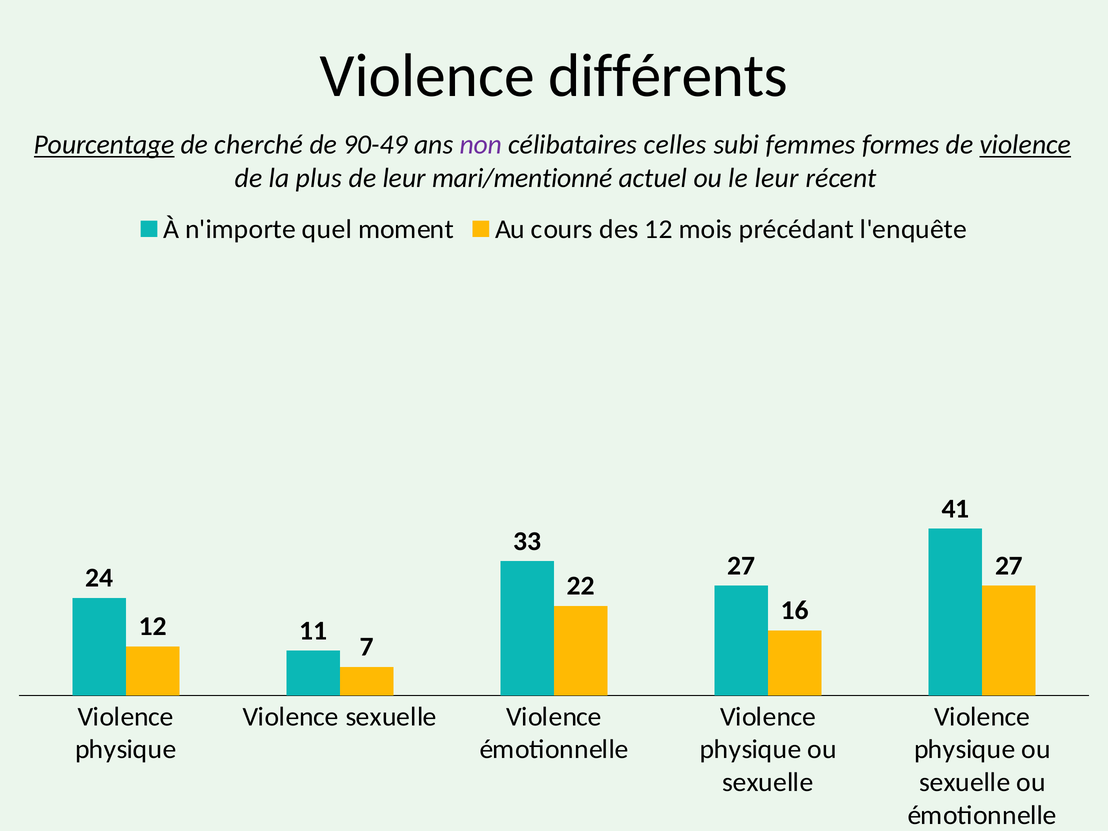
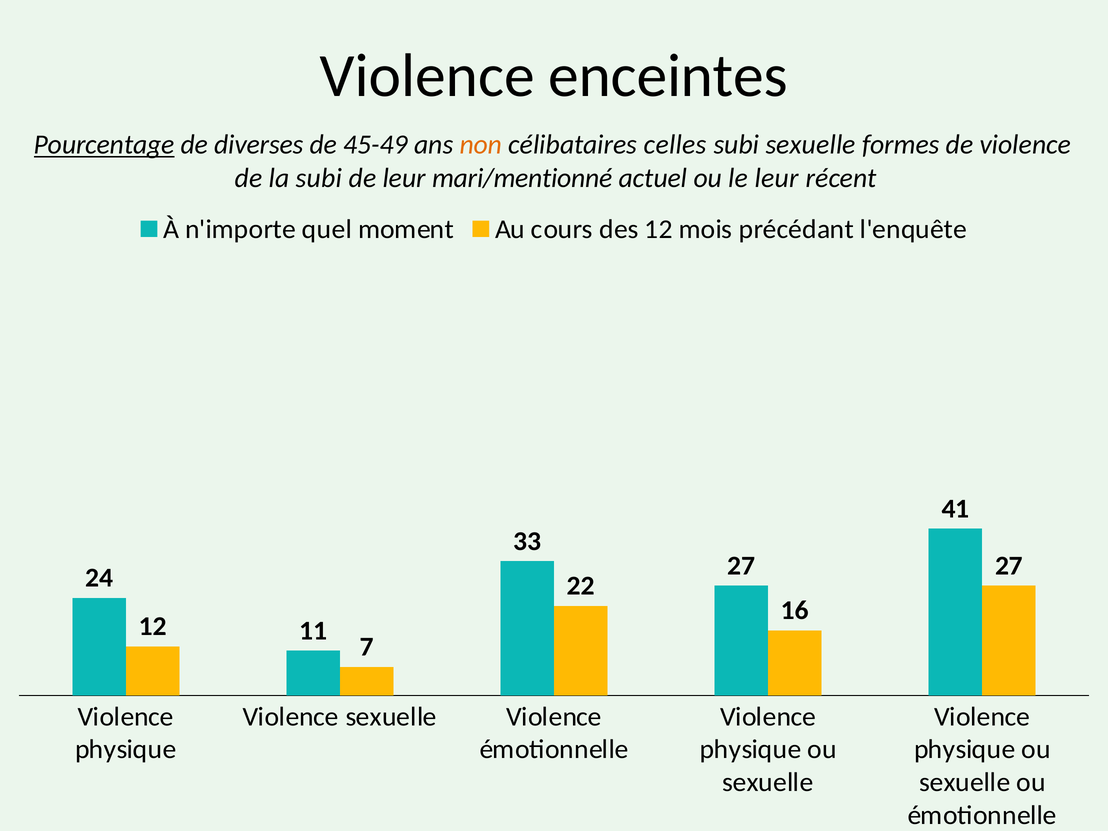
différents: différents -> enceintes (668, 76)
cherché: cherché -> diverses (259, 145)
90-49: 90-49 -> 45-49 (376, 145)
non colour: purple -> orange (481, 145)
subi femmes: femmes -> sexuelle (811, 145)
violence underline: present -> none (1025, 145)
la plus: plus -> subi (319, 178)
